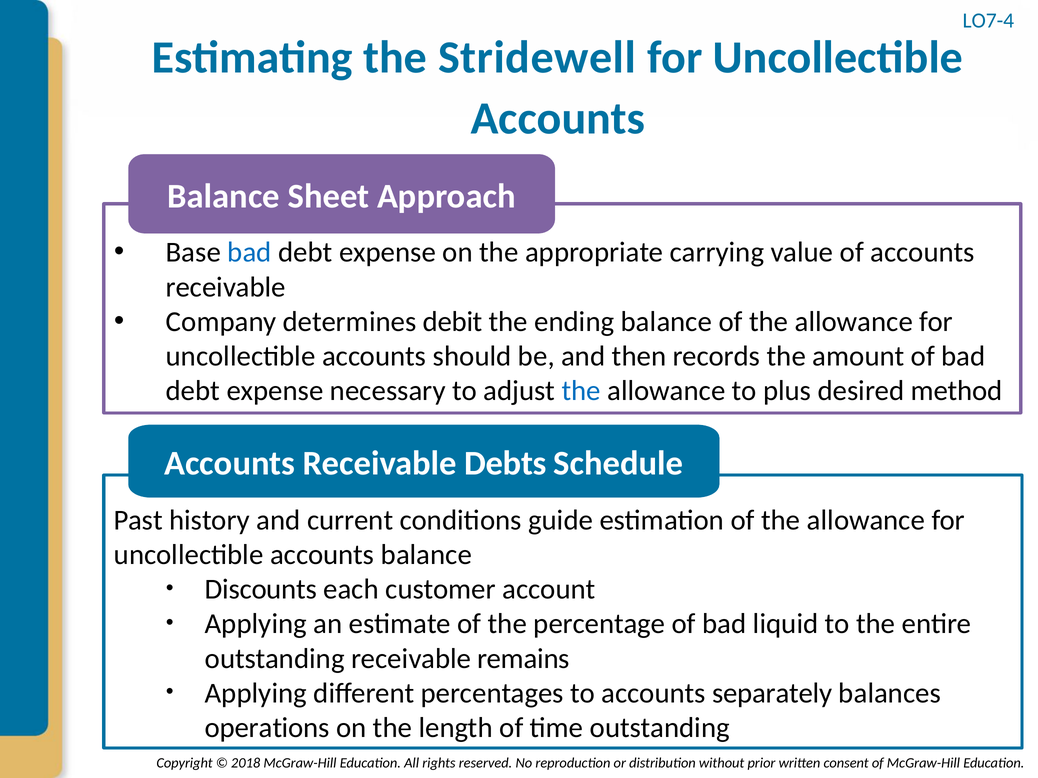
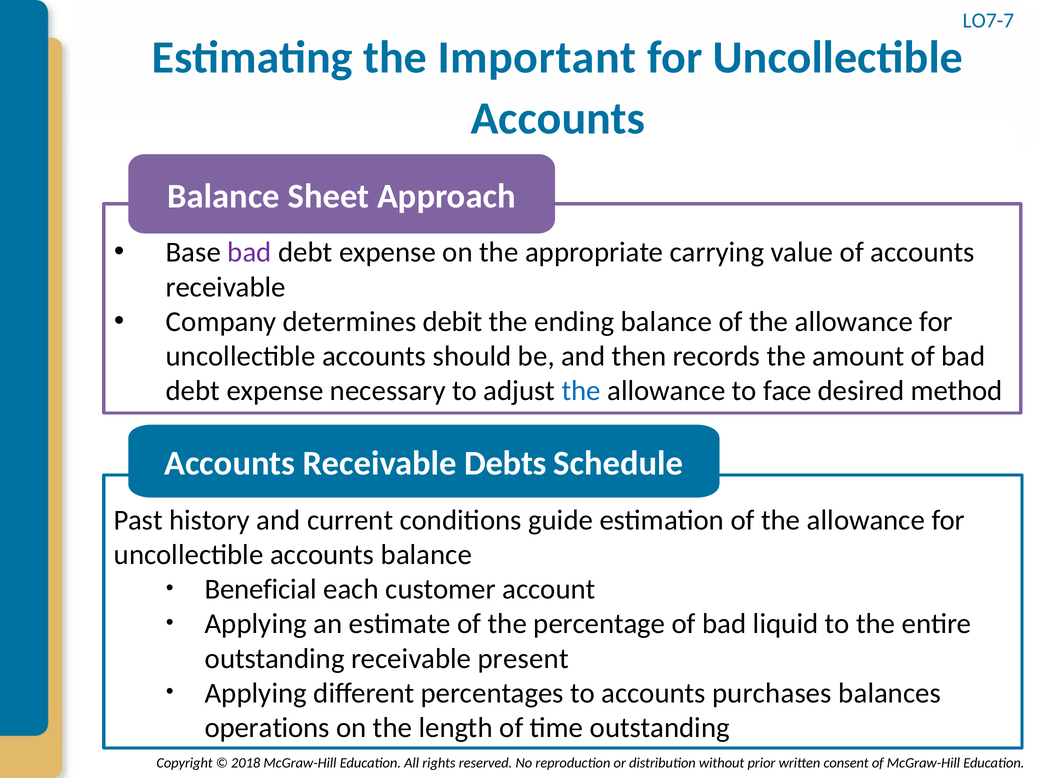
LO7-4: LO7-4 -> LO7-7 (988, 20)
Stridewell: Stridewell -> Important (537, 58)
bad colour: blue -> purple (250, 253)
plus: plus -> face (787, 391)
Discounts: Discounts -> Beneficial (261, 590)
remains: remains -> present (523, 659)
separately: separately -> purchases (772, 694)
